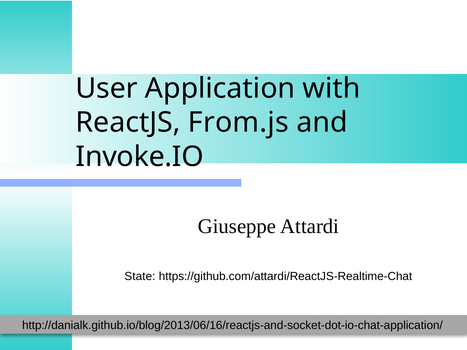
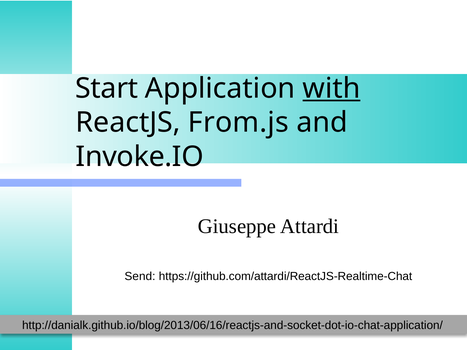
User: User -> Start (107, 88)
with underline: none -> present (332, 88)
State: State -> Send (140, 277)
